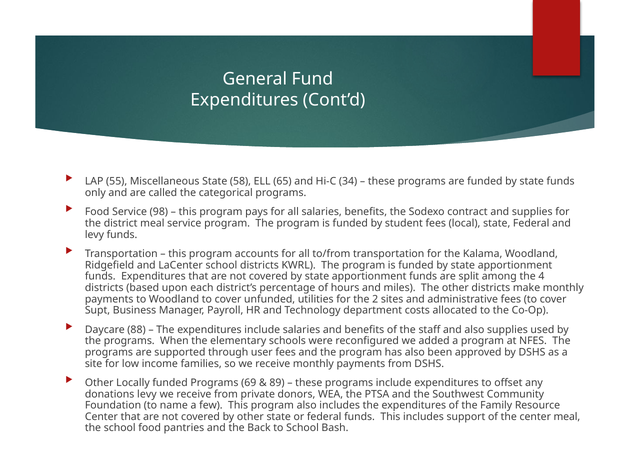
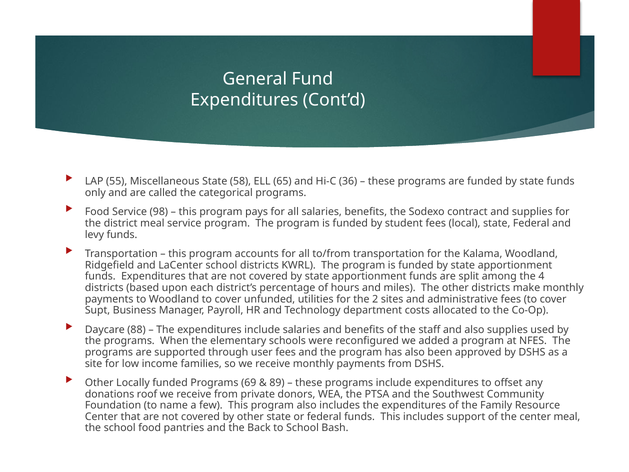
34: 34 -> 36 (348, 181)
donations levy: levy -> roof (147, 394)
